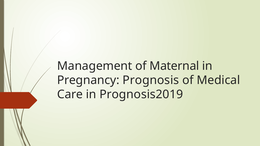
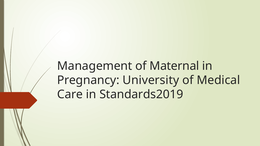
Prognosis: Prognosis -> University (151, 80)
Prognosis2019: Prognosis2019 -> Standards2019 (141, 95)
